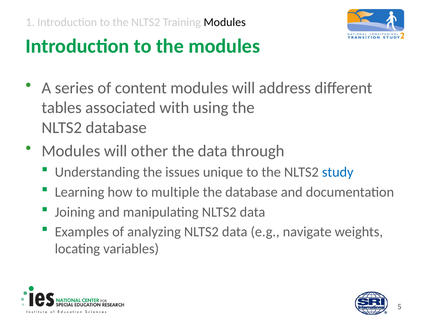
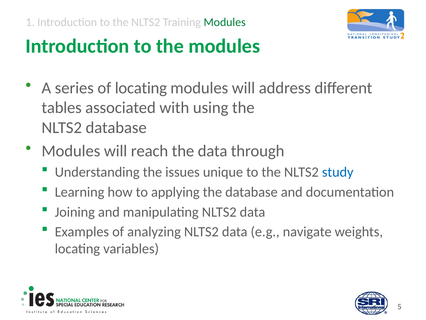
Modules colour: black -> green (225, 22)
of content: content -> locating (141, 88)
other: other -> reach (150, 151)
multiple: multiple -> applying (175, 192)
